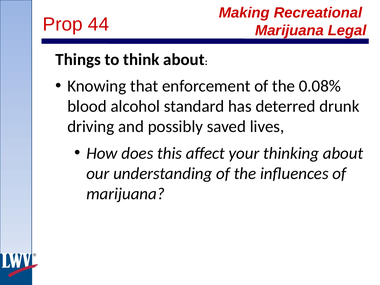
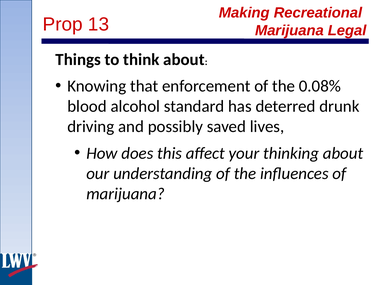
44: 44 -> 13 (99, 24)
